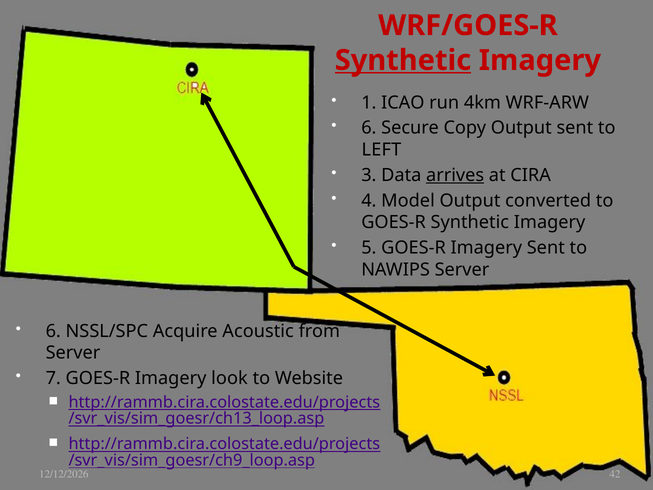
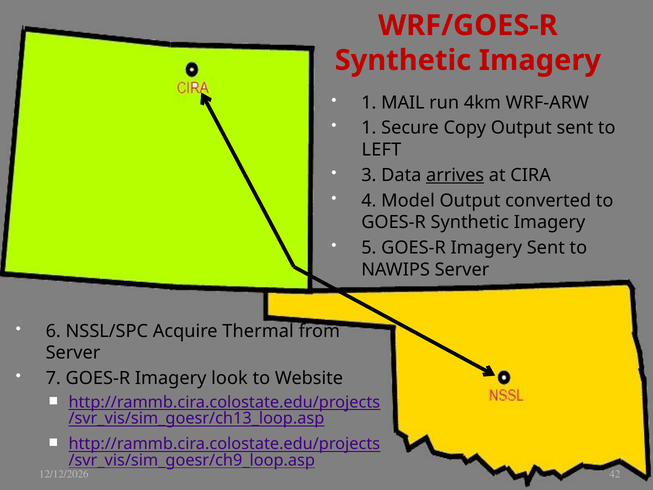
Synthetic underline: present -> none (403, 60)
ICAO: ICAO -> MAIL (403, 103)
6: 6 -> 1 (369, 128)
Acoustic: Acoustic -> Thermal (258, 331)
